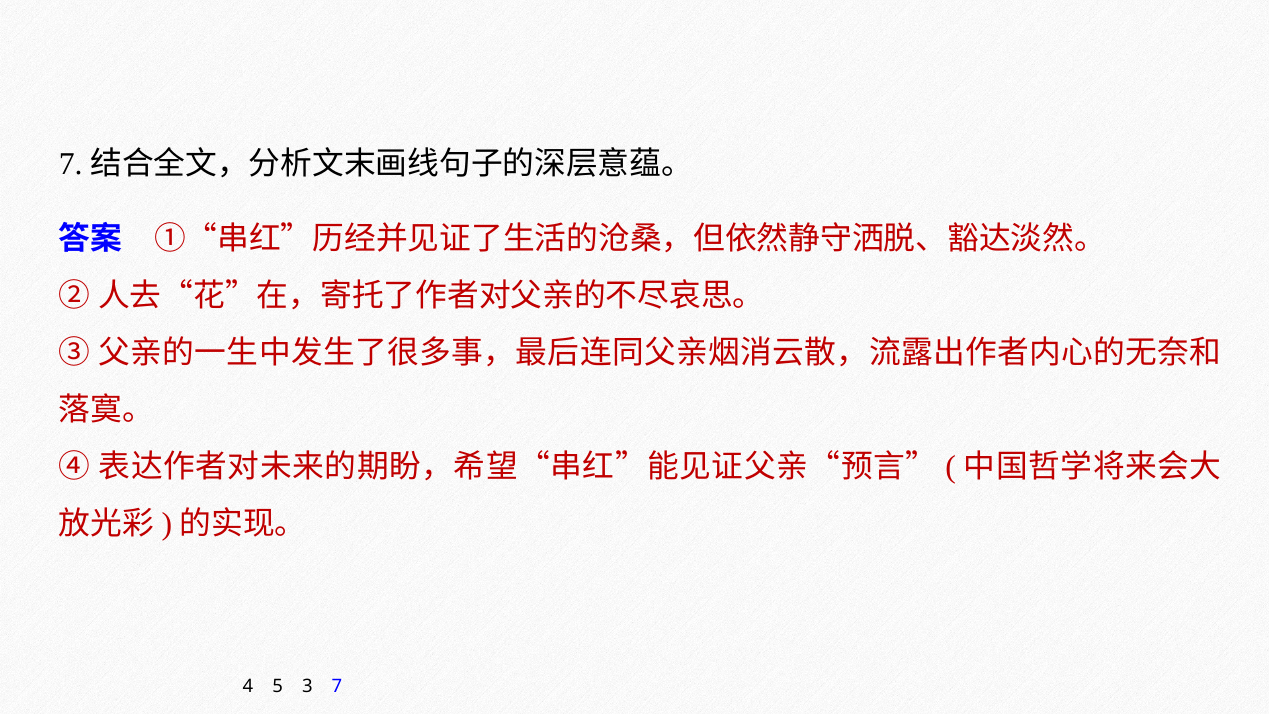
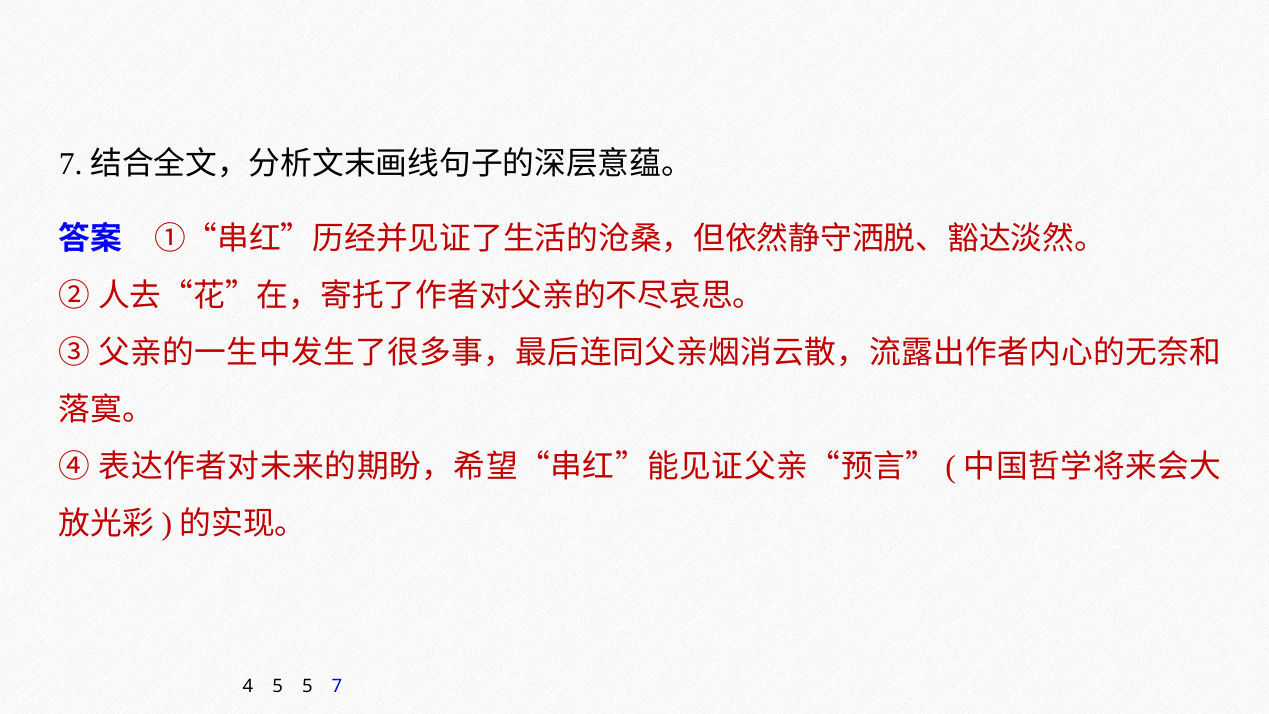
5 3: 3 -> 5 (307, 686)
